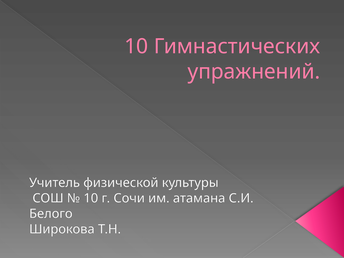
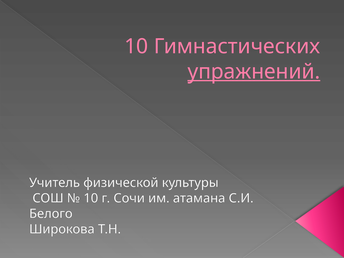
упражнений underline: none -> present (254, 72)
